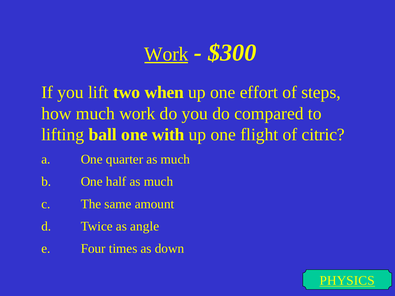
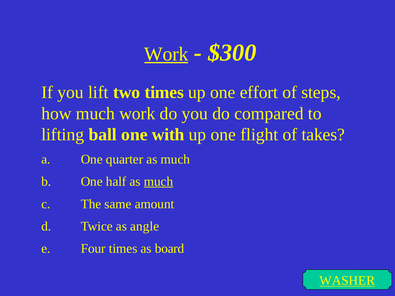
two when: when -> times (164, 92)
citric: citric -> takes (323, 135)
much underline: none -> present (159, 182)
down: down -> board (170, 249)
PHYSICS: PHYSICS -> WASHER (347, 281)
